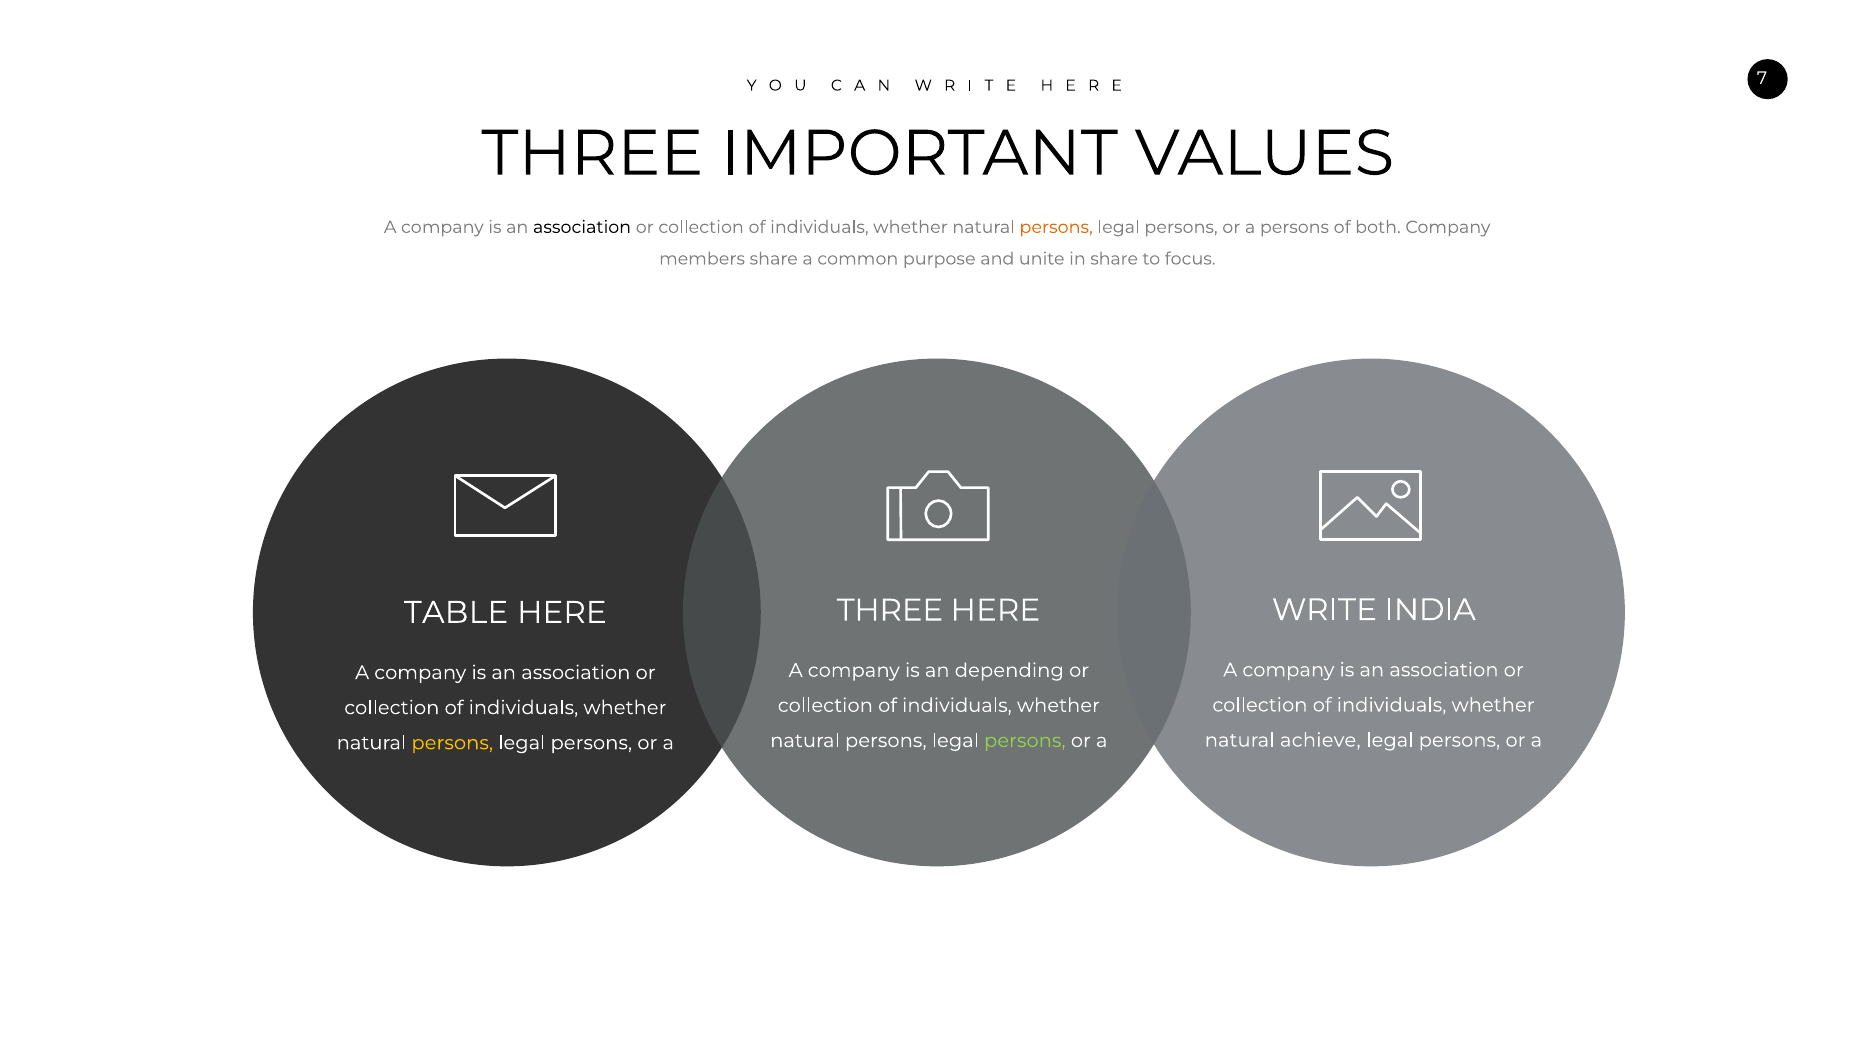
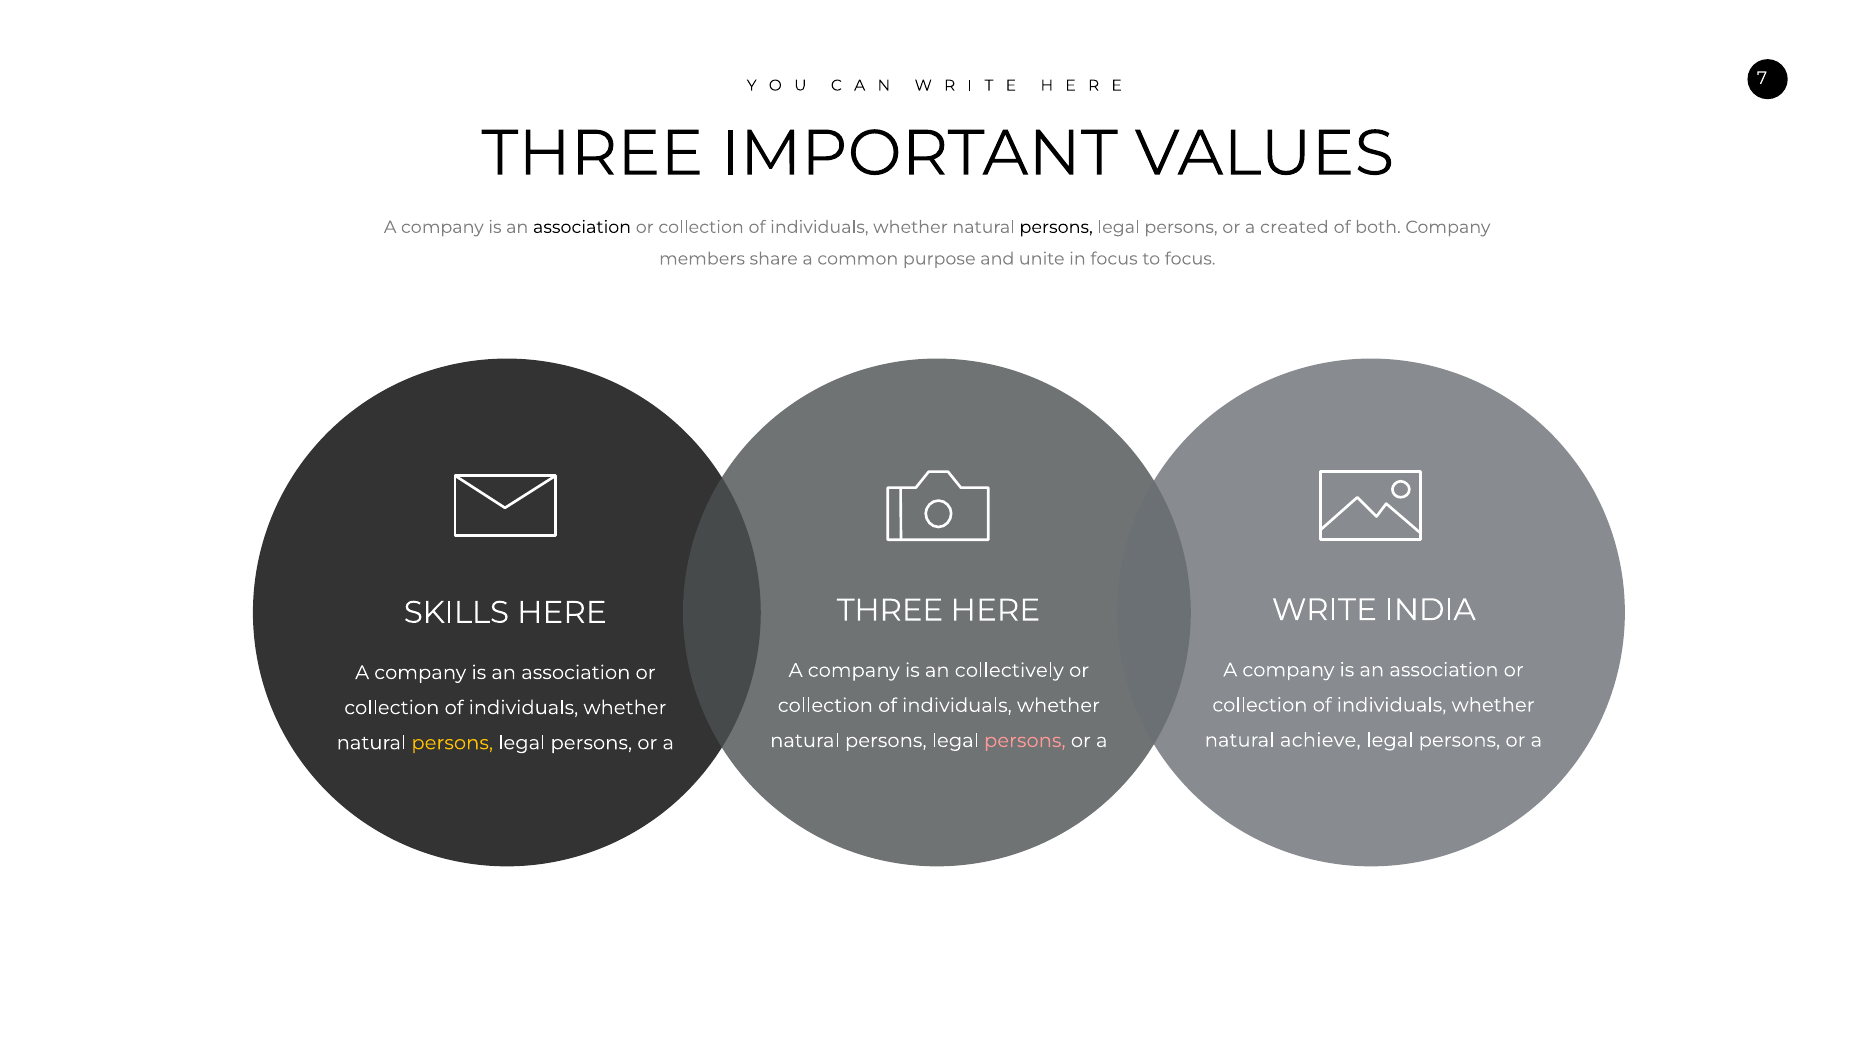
persons colour: orange -> black (1056, 227)
a persons: persons -> created (1294, 227)
in share: share -> focus (1114, 259)
TABLE: TABLE -> SKILLS (456, 613)
depending: depending -> collectively (1009, 671)
persons colour: light green -> pink (1025, 741)
